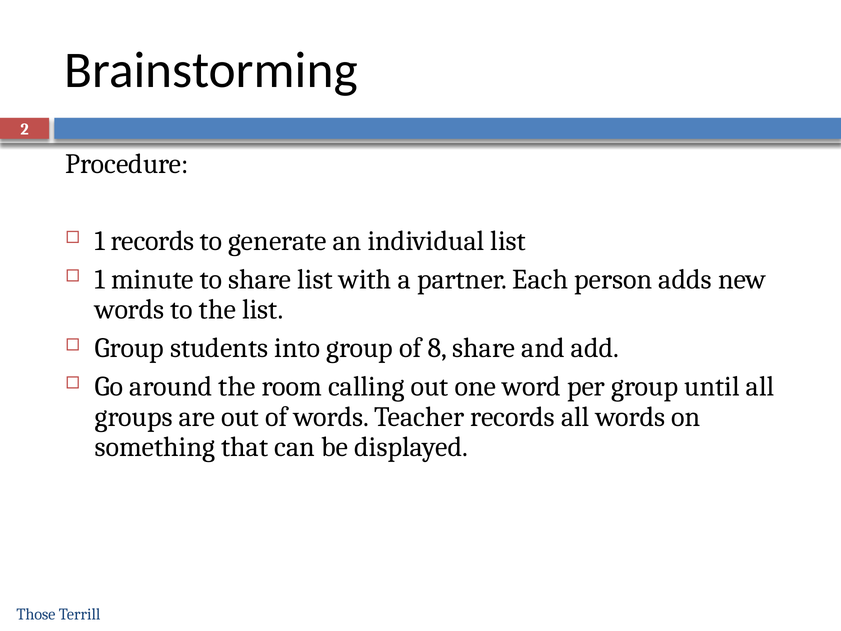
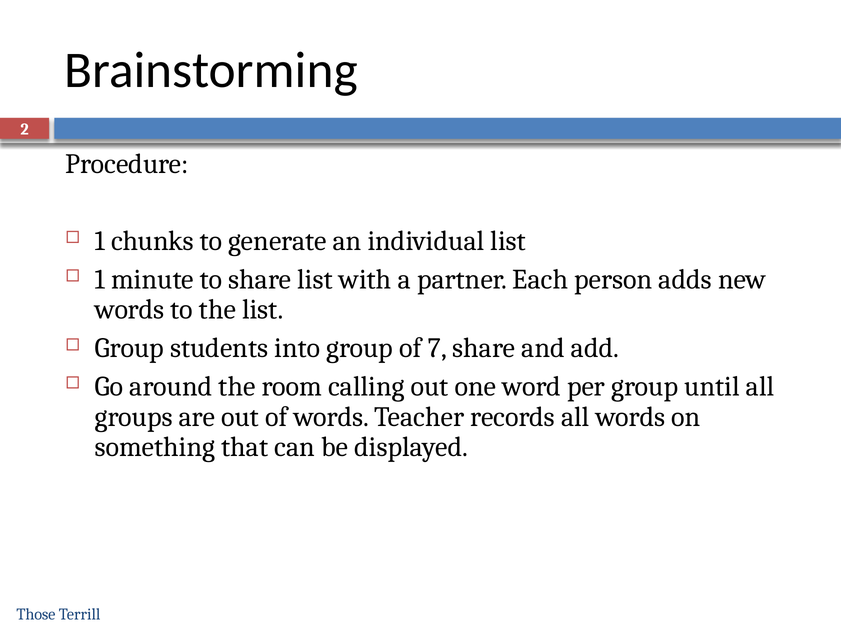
1 records: records -> chunks (152, 241)
8: 8 -> 7 (437, 348)
